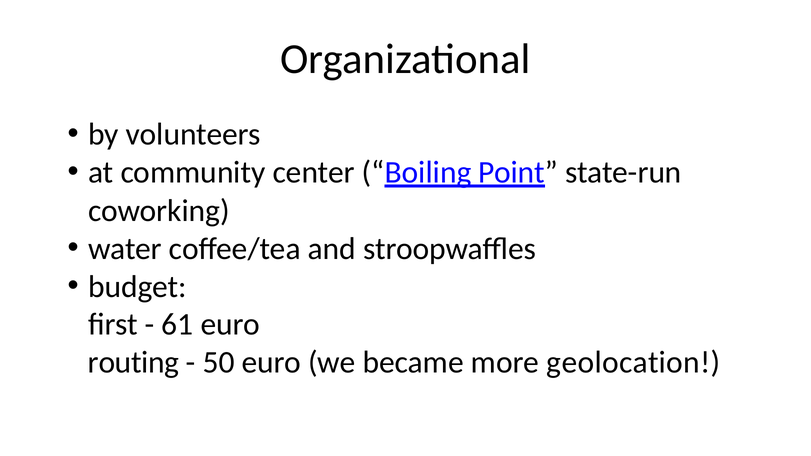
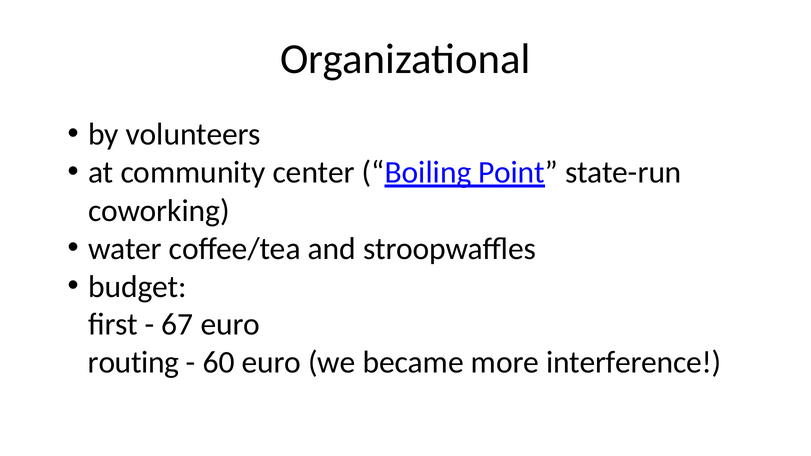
61: 61 -> 67 (177, 325)
50: 50 -> 60 (219, 362)
geolocation: geolocation -> interference (634, 362)
